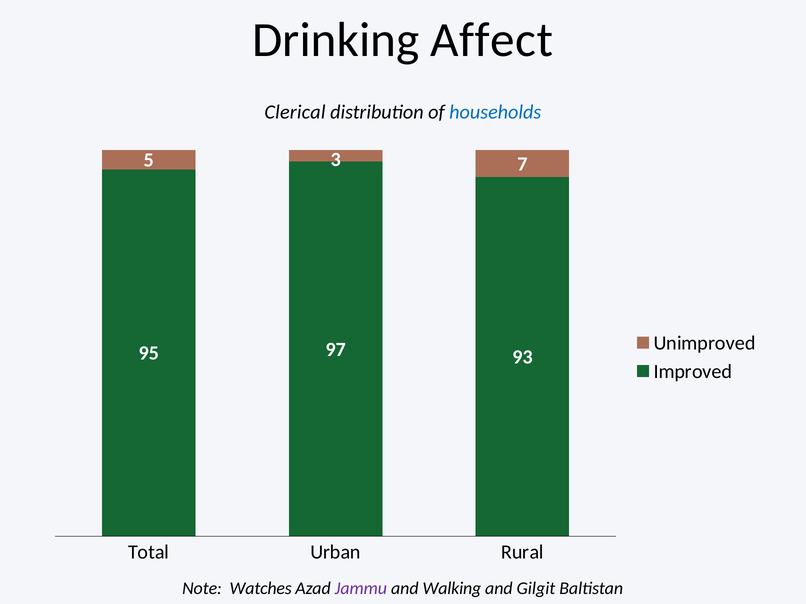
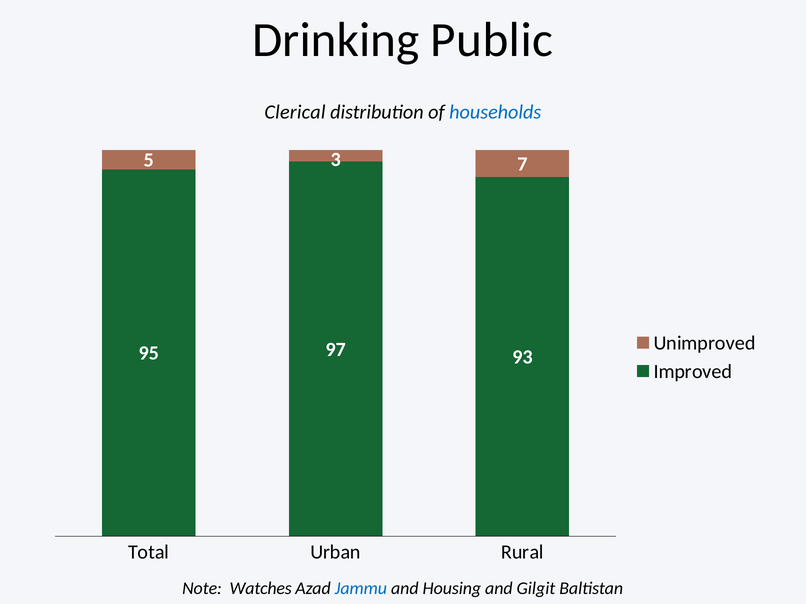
Affect: Affect -> Public (492, 40)
Jammu colour: purple -> blue (361, 589)
Walking: Walking -> Housing (452, 589)
